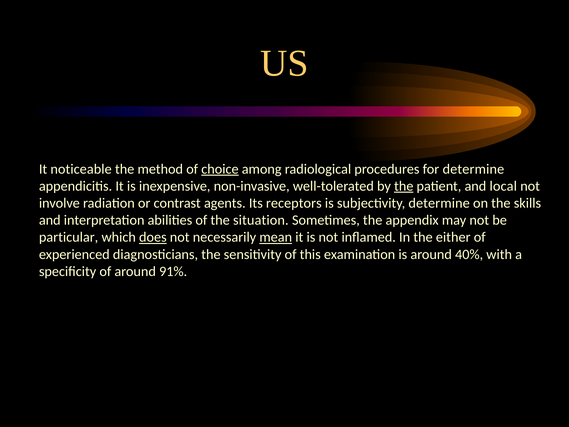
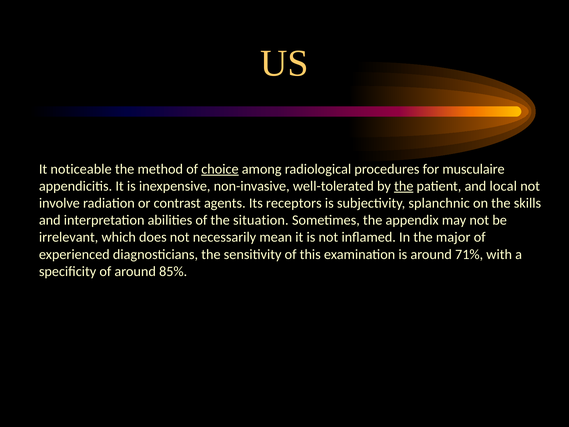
for determine: determine -> musculaire (474, 169)
subjectivity determine: determine -> splanchnic (439, 203)
particular: particular -> irrelevant (69, 237)
does underline: present -> none (153, 237)
mean underline: present -> none (276, 237)
either: either -> major (453, 237)
40%: 40% -> 71% (469, 254)
91%: 91% -> 85% (173, 271)
